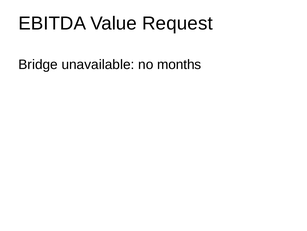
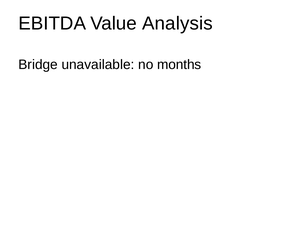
Request: Request -> Analysis (177, 23)
